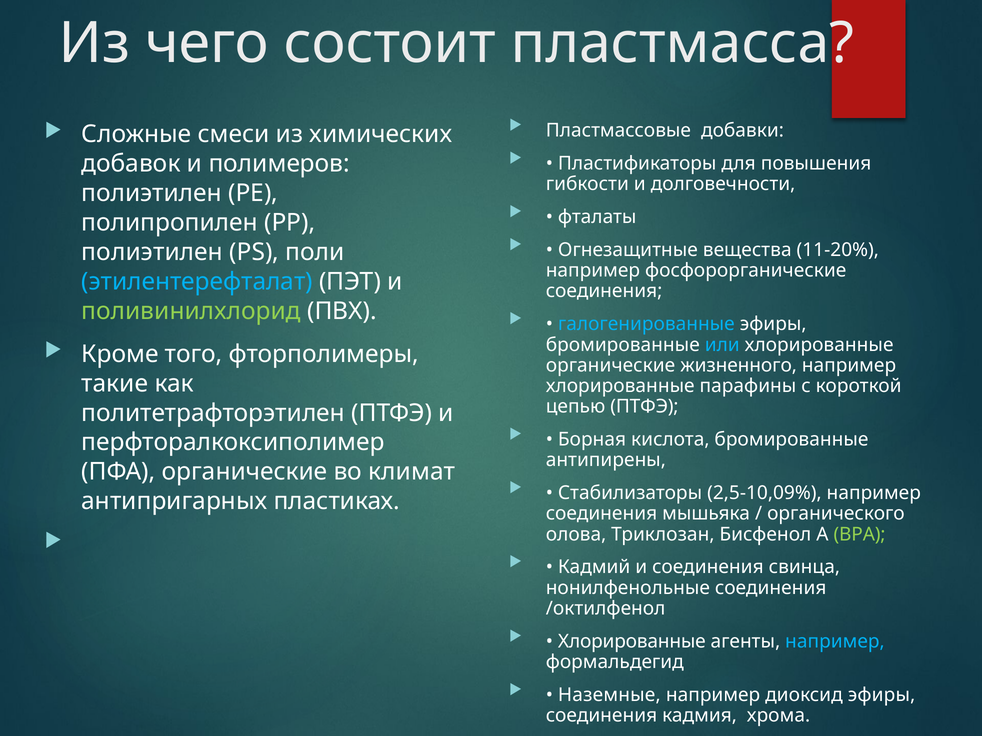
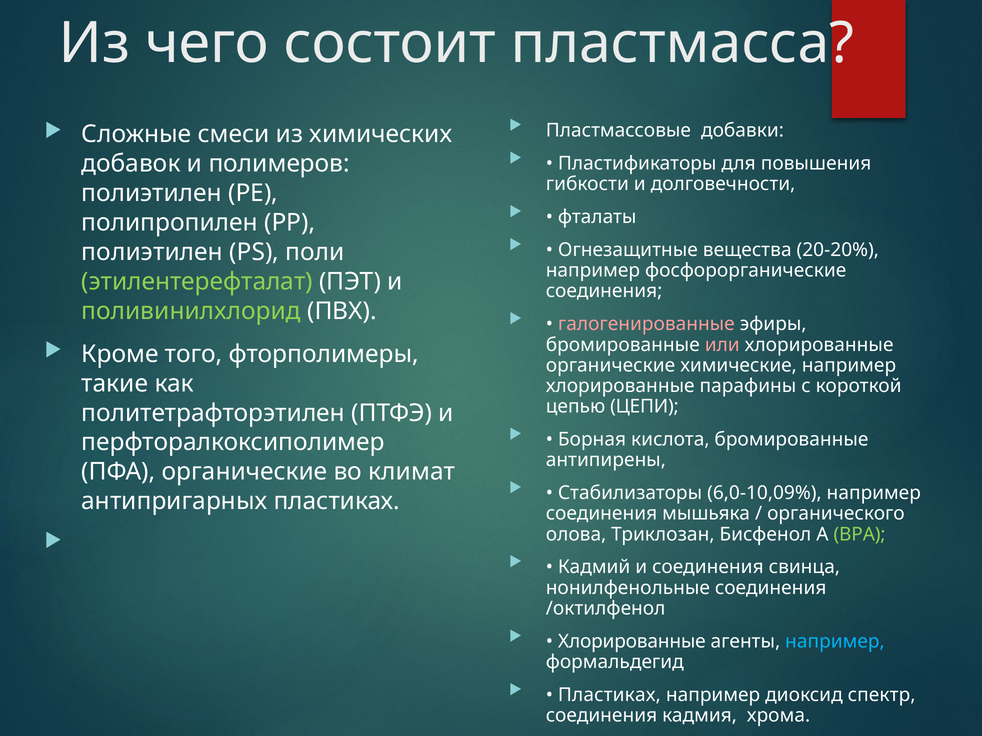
11-20%: 11-20% -> 20-20% (838, 250)
этилентерефталат colour: light blue -> light green (197, 282)
галогенированные colour: light blue -> pink (646, 324)
или colour: light blue -> pink (722, 345)
жизненного: жизненного -> химические (739, 366)
цепью ПТФЭ: ПТФЭ -> ЦЕПИ (644, 407)
2,5-10,09%: 2,5-10,09% -> 6,0-10,09% (764, 493)
Наземные: Наземные -> Пластиках (609, 695)
диоксид эфиры: эфиры -> спектр (882, 695)
